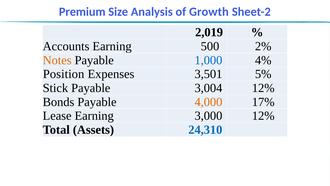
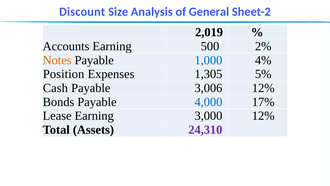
Premium: Premium -> Discount (82, 12)
Growth: Growth -> General (209, 12)
3,501: 3,501 -> 1,305 (208, 74)
Stick: Stick -> Cash (55, 88)
3,004: 3,004 -> 3,006 (208, 88)
4,000 colour: orange -> blue (208, 102)
24,310 colour: blue -> purple (205, 130)
